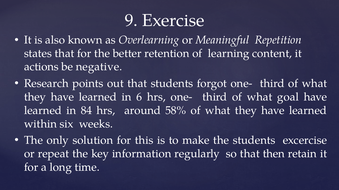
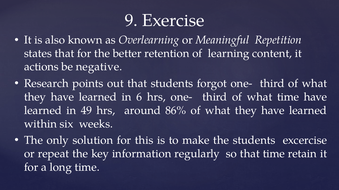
what goal: goal -> time (288, 97)
84: 84 -> 49 (86, 111)
58%: 58% -> 86% (176, 111)
that then: then -> time (274, 154)
